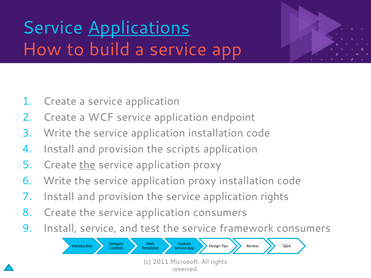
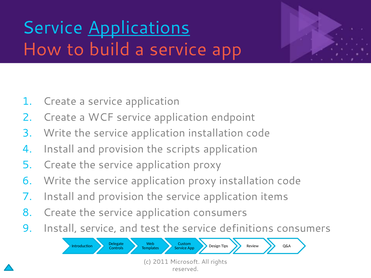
the underline: present -> none (87, 165)
application rights: rights -> items (274, 197)
framework: framework -> definitions (246, 229)
